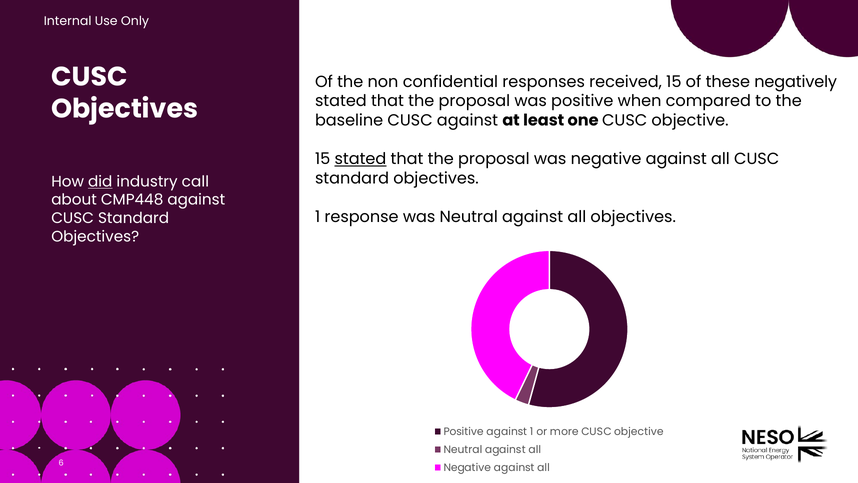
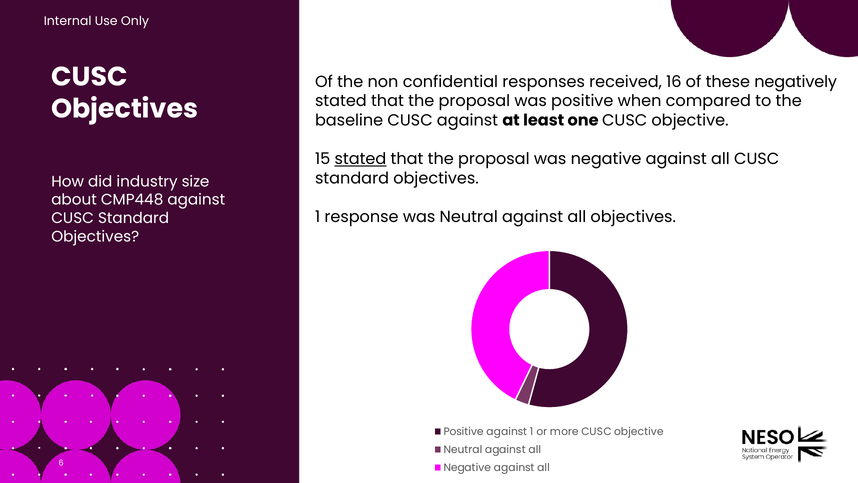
received 15: 15 -> 16 (674, 82)
did underline: present -> none (100, 182)
call: call -> size (196, 182)
